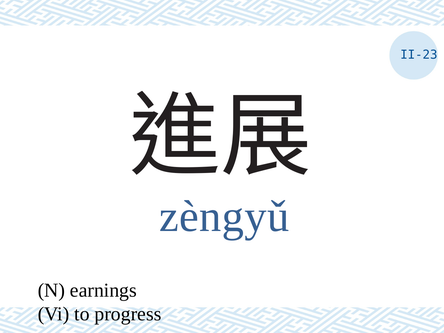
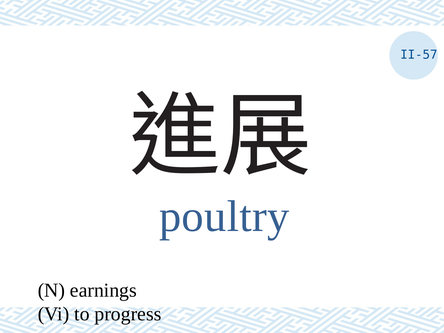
II-23: II-23 -> II-57 (419, 55)
zèngyǔ: zèngyǔ -> poultry (224, 216)
